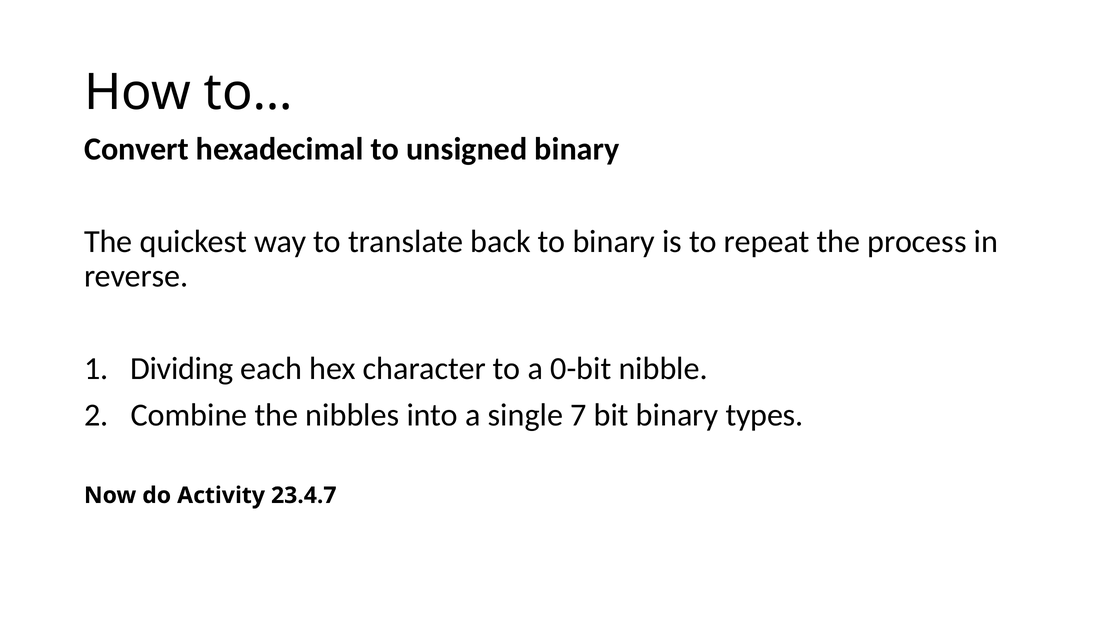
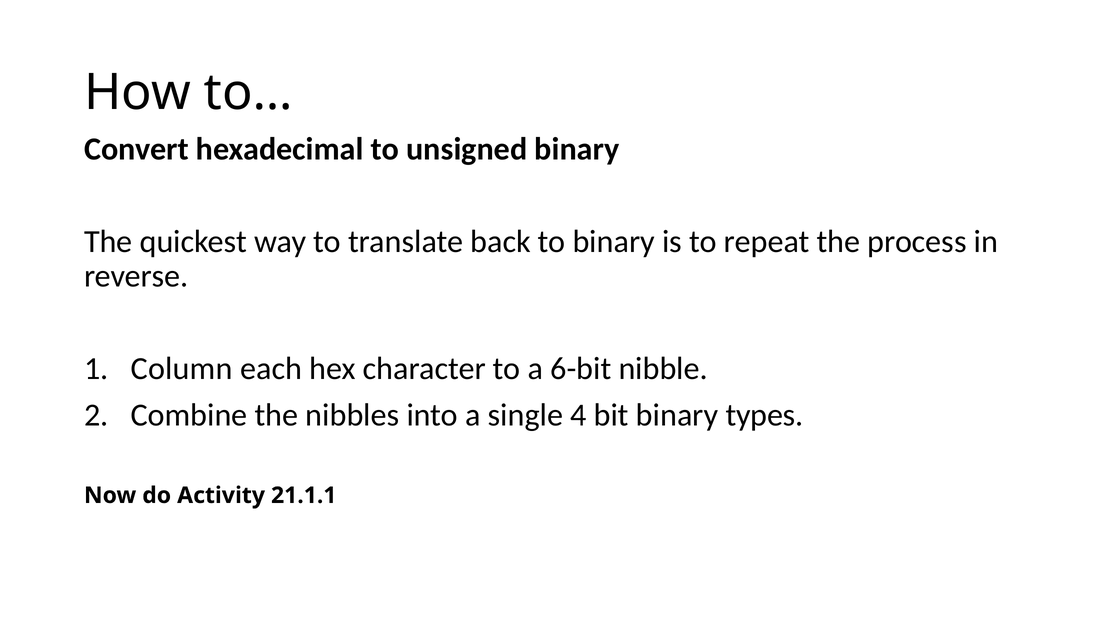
Dividing: Dividing -> Column (182, 369)
0-bit: 0-bit -> 6-bit (581, 369)
7: 7 -> 4 (578, 415)
23.4.7: 23.4.7 -> 21.1.1 (304, 496)
